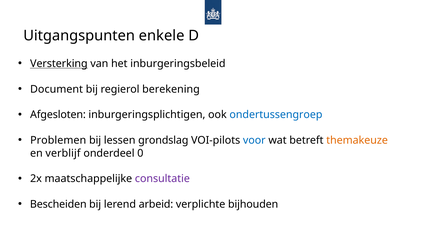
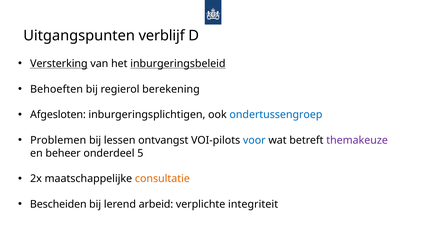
enkele: enkele -> verblijf (162, 35)
inburgeringsbeleid underline: none -> present (178, 63)
Document: Document -> Behoeften (57, 89)
grondslag: grondslag -> ontvangst (163, 140)
themakeuze colour: orange -> purple (357, 140)
verblijf: verblijf -> beheer (63, 153)
0: 0 -> 5 (140, 153)
consultatie colour: purple -> orange (162, 178)
bijhouden: bijhouden -> integriteit (253, 204)
